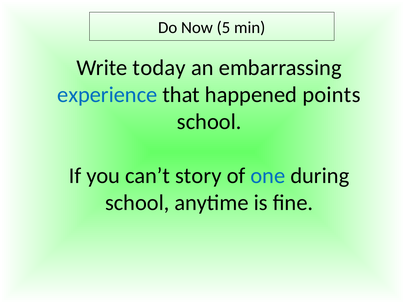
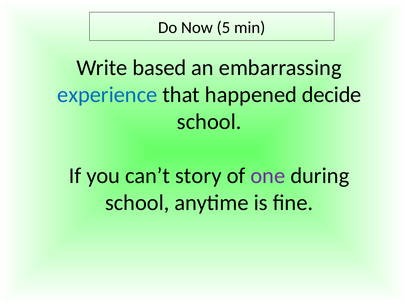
today: today -> based (159, 68)
points: points -> decide (332, 95)
one colour: blue -> purple (268, 176)
